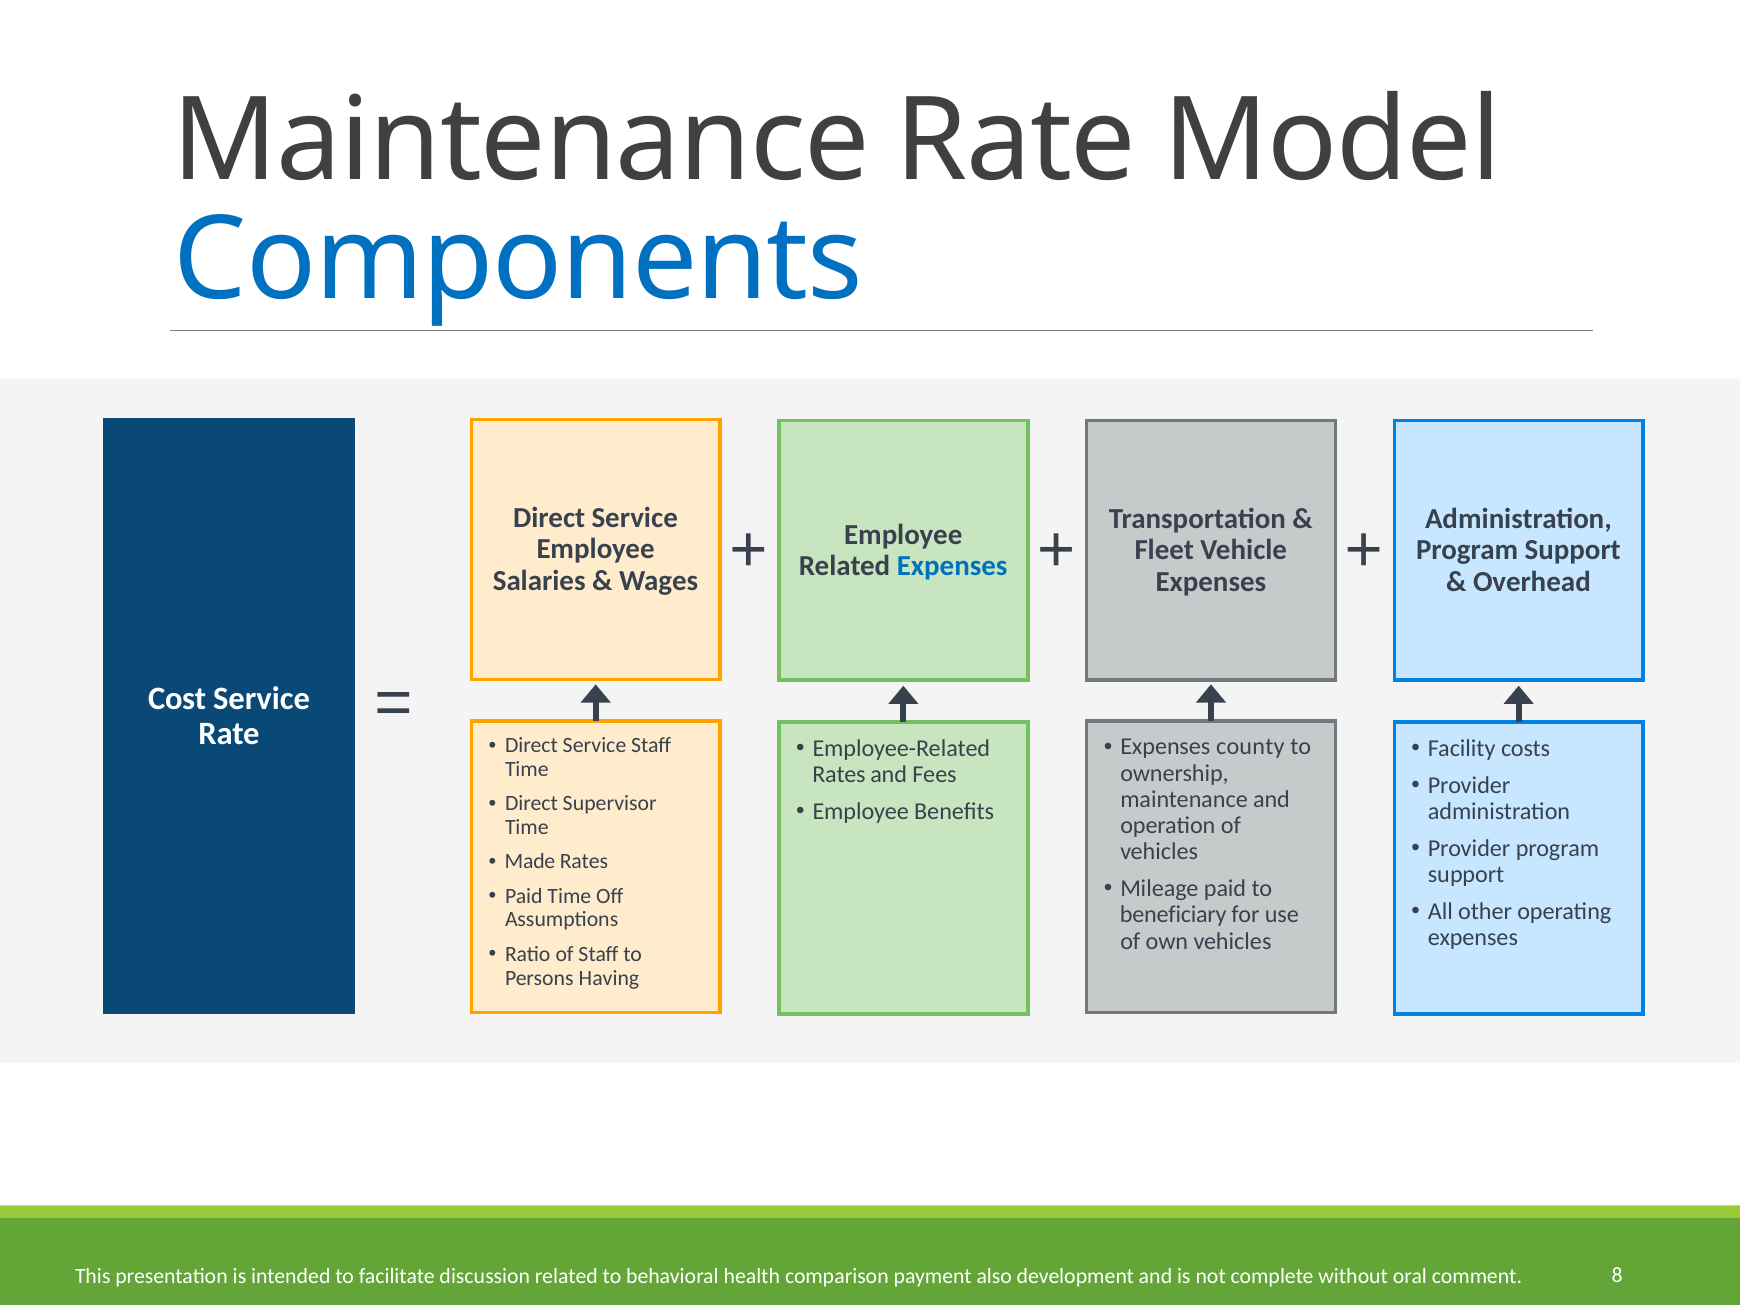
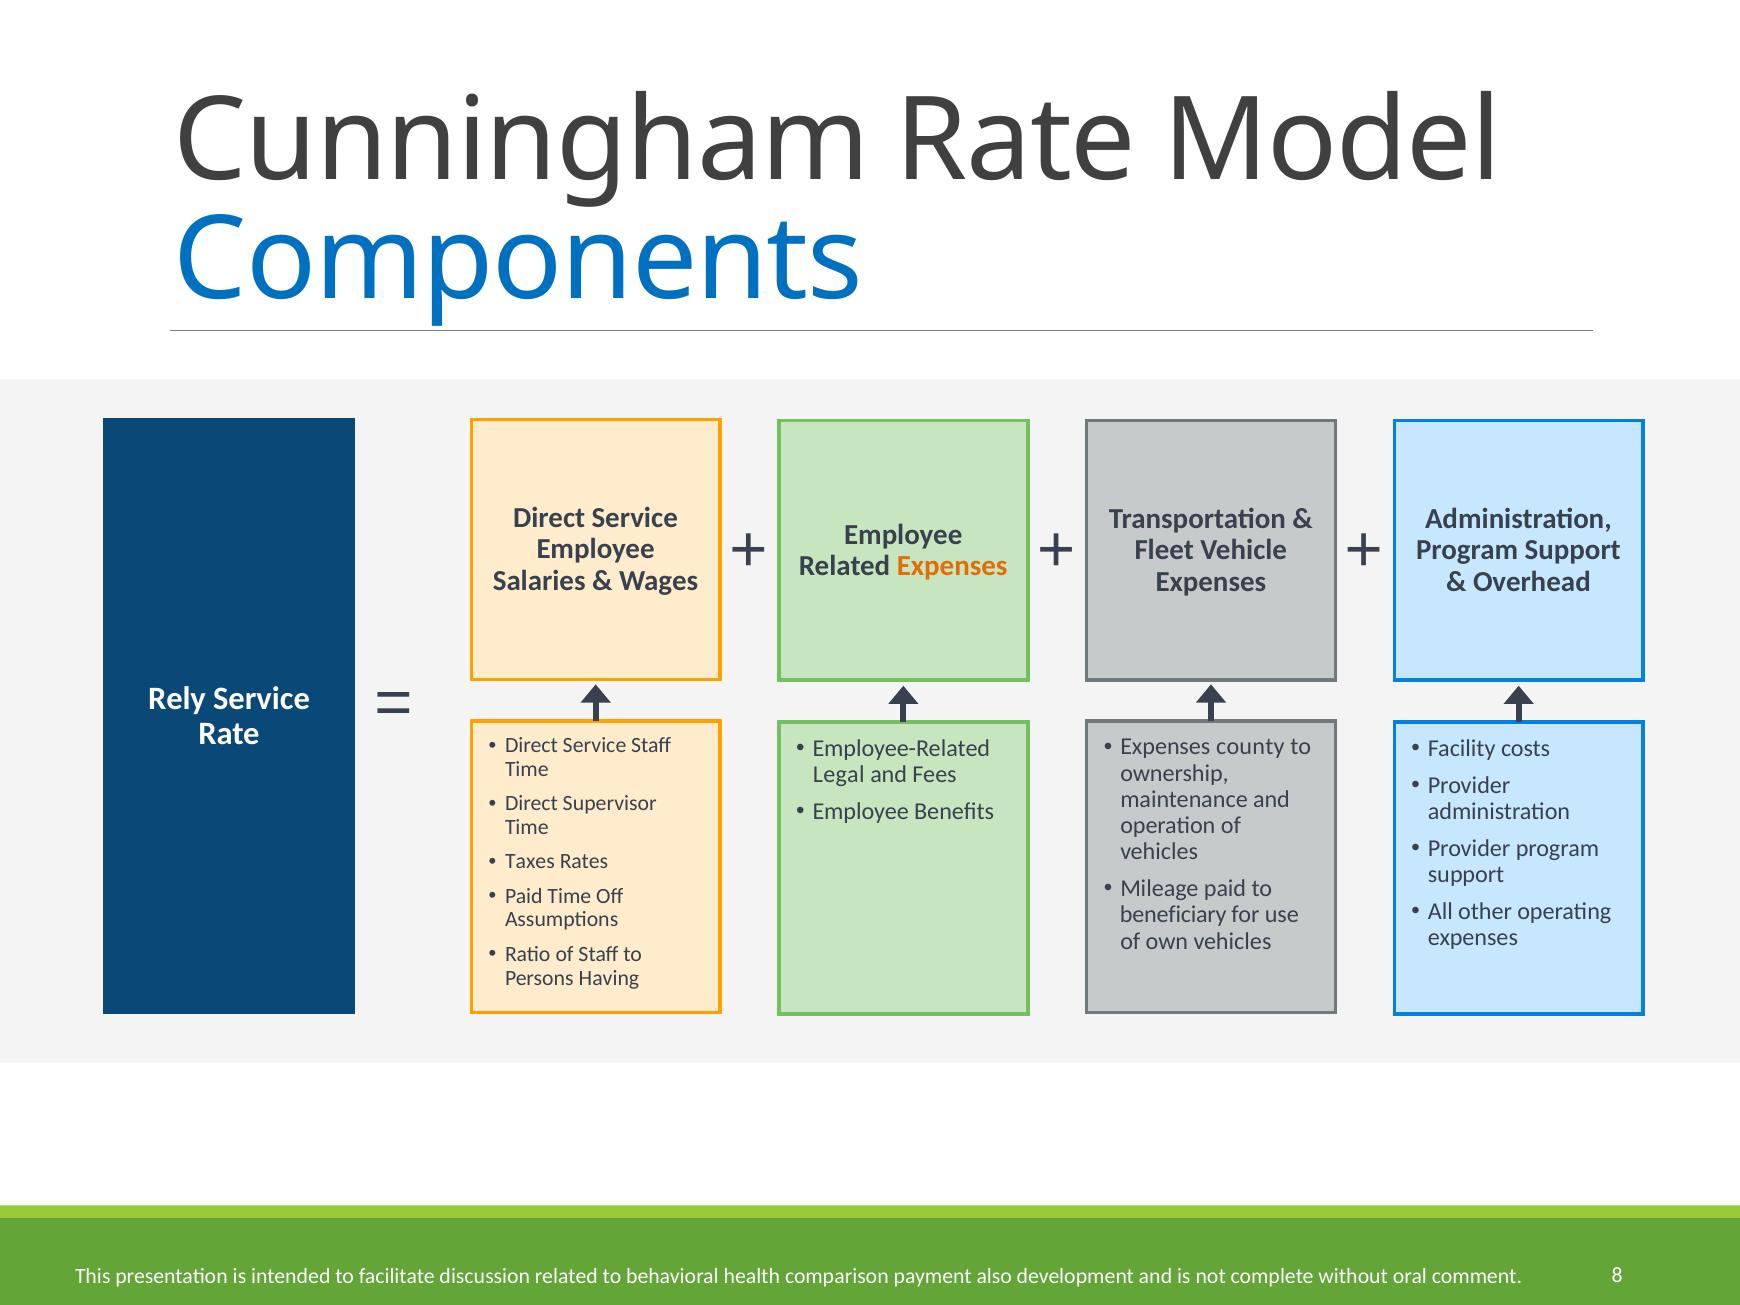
Maintenance: Maintenance -> Cunningham (521, 141)
Expenses colour: blue -> orange (952, 566)
Cost: Cost -> Rely (177, 698)
Rates: Rates -> Legal (839, 774)
Made: Made -> Taxes (530, 862)
